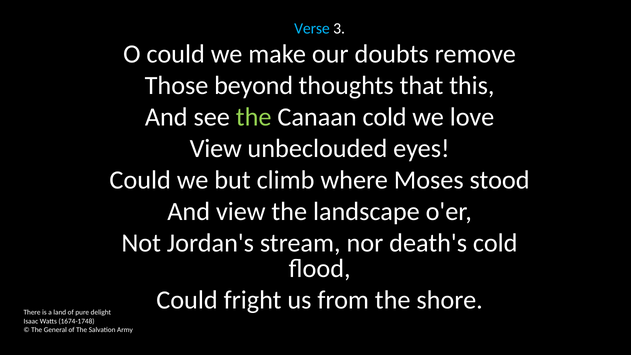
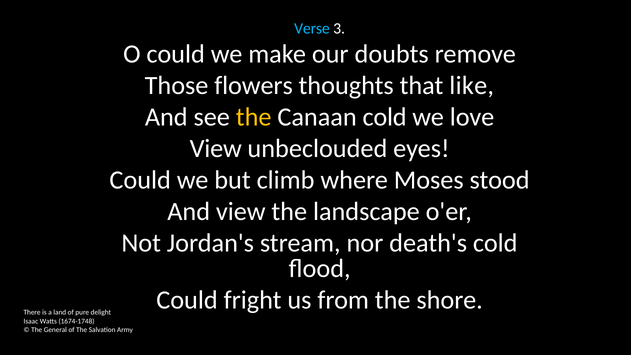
beyond: beyond -> flowers (254, 86)
this: this -> like (472, 86)
the colour: light green -> yellow (254, 117)
